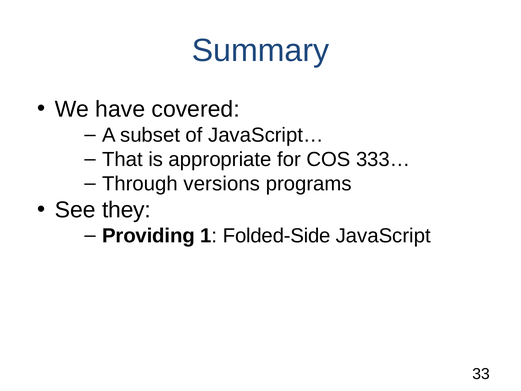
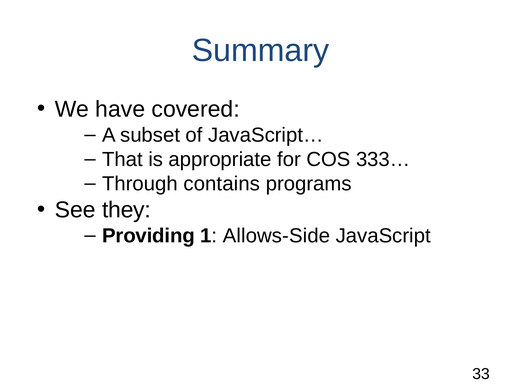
versions: versions -> contains (222, 184)
Folded-Side: Folded-Side -> Allows-Side (276, 236)
